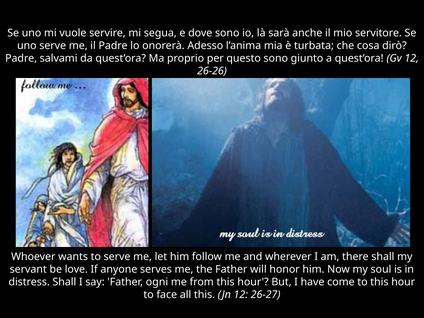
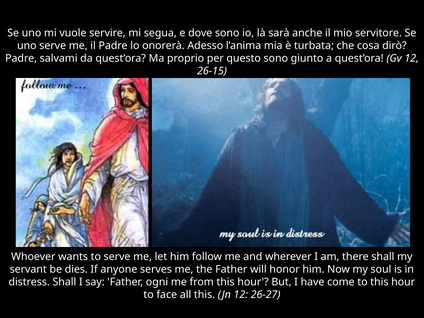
26-26: 26-26 -> 26-15 (212, 71)
love: love -> dies (76, 269)
